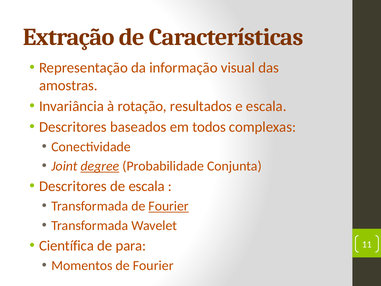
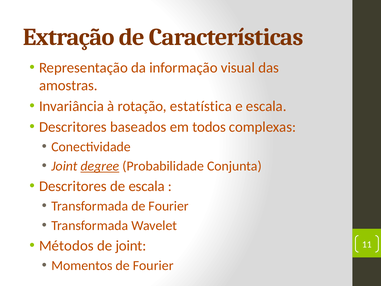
resultados: resultados -> estatística (201, 106)
Fourier underline: present -> none (169, 206)
Científica: Científica -> Métodos (66, 245)
de para: para -> joint (131, 245)
